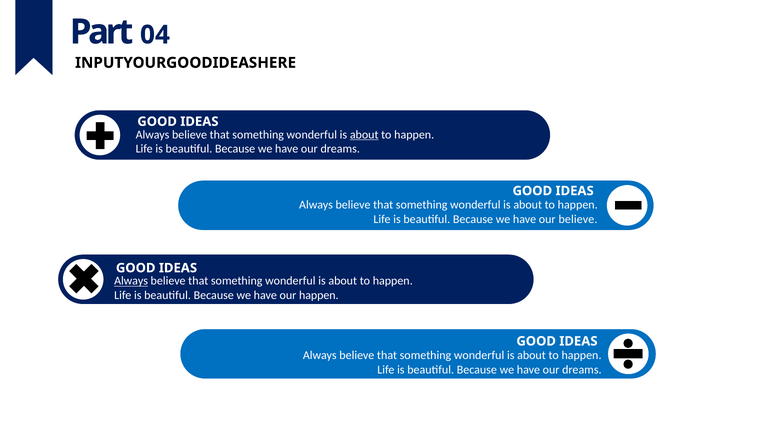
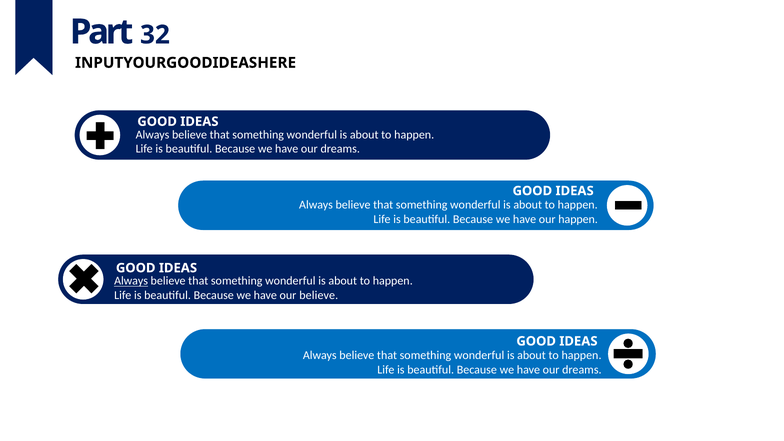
04: 04 -> 32 (155, 35)
about underline: present -> none (364, 135)
our believe: believe -> happen (578, 219)
our happen: happen -> believe (319, 295)
